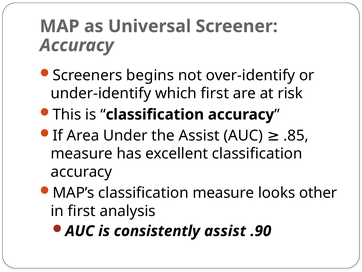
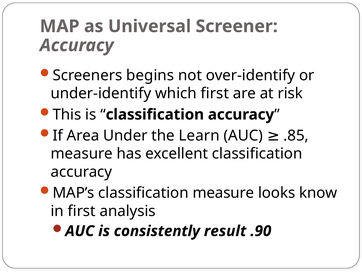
the Assist: Assist -> Learn (199, 135)
other: other -> know (318, 193)
consistently assist: assist -> result (225, 231)
